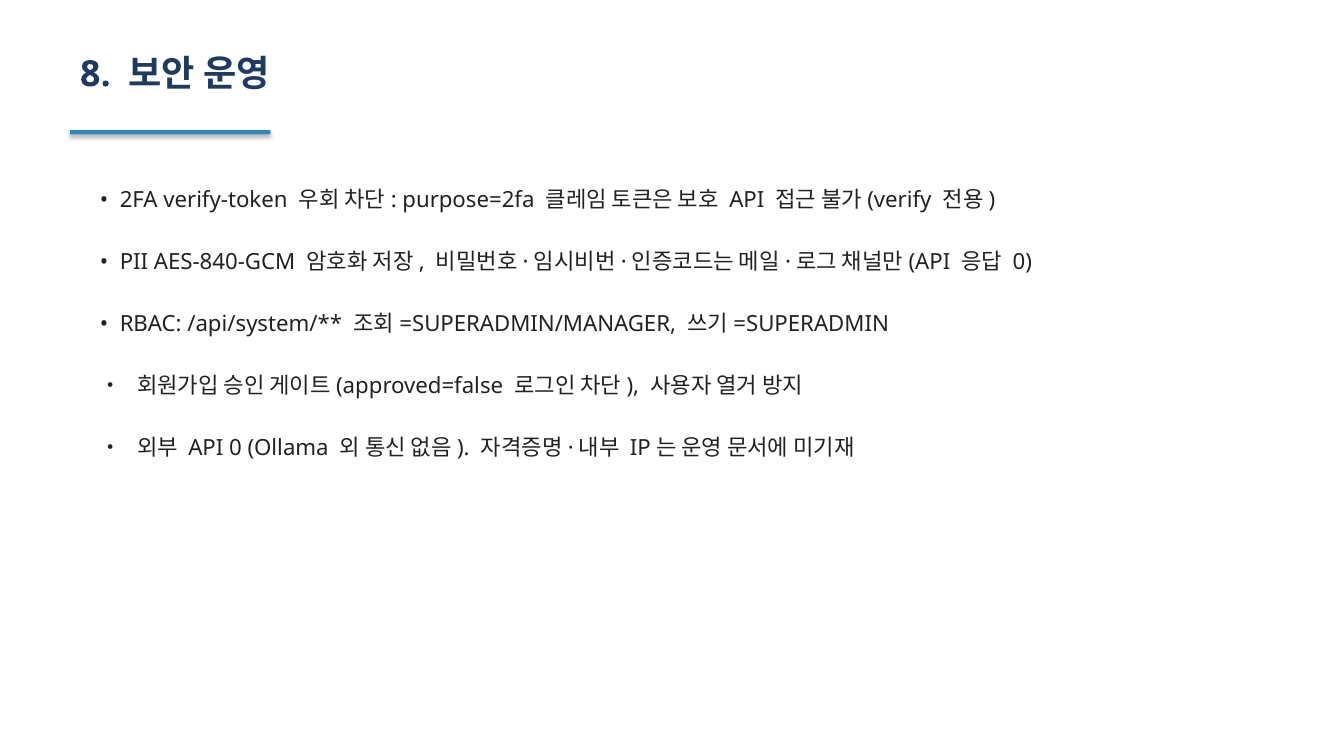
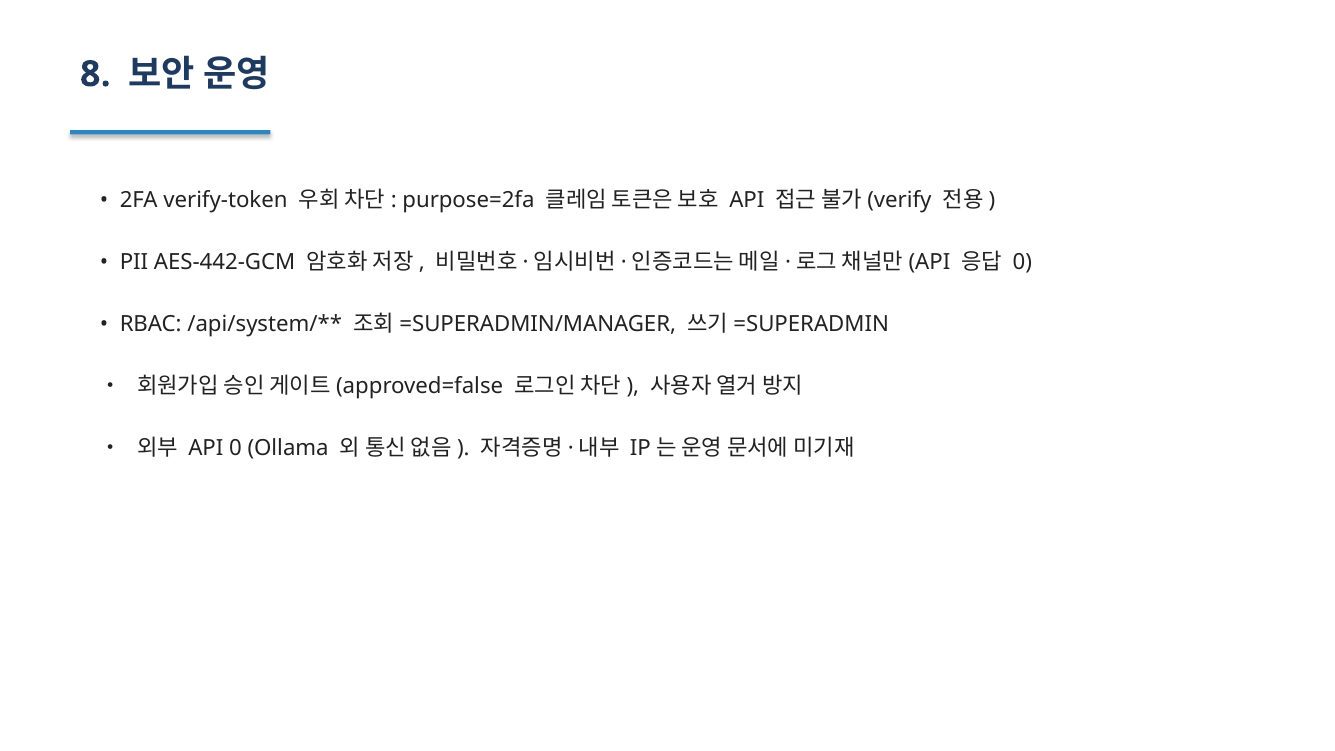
AES-840-GCM: AES-840-GCM -> AES-442-GCM (225, 262)
